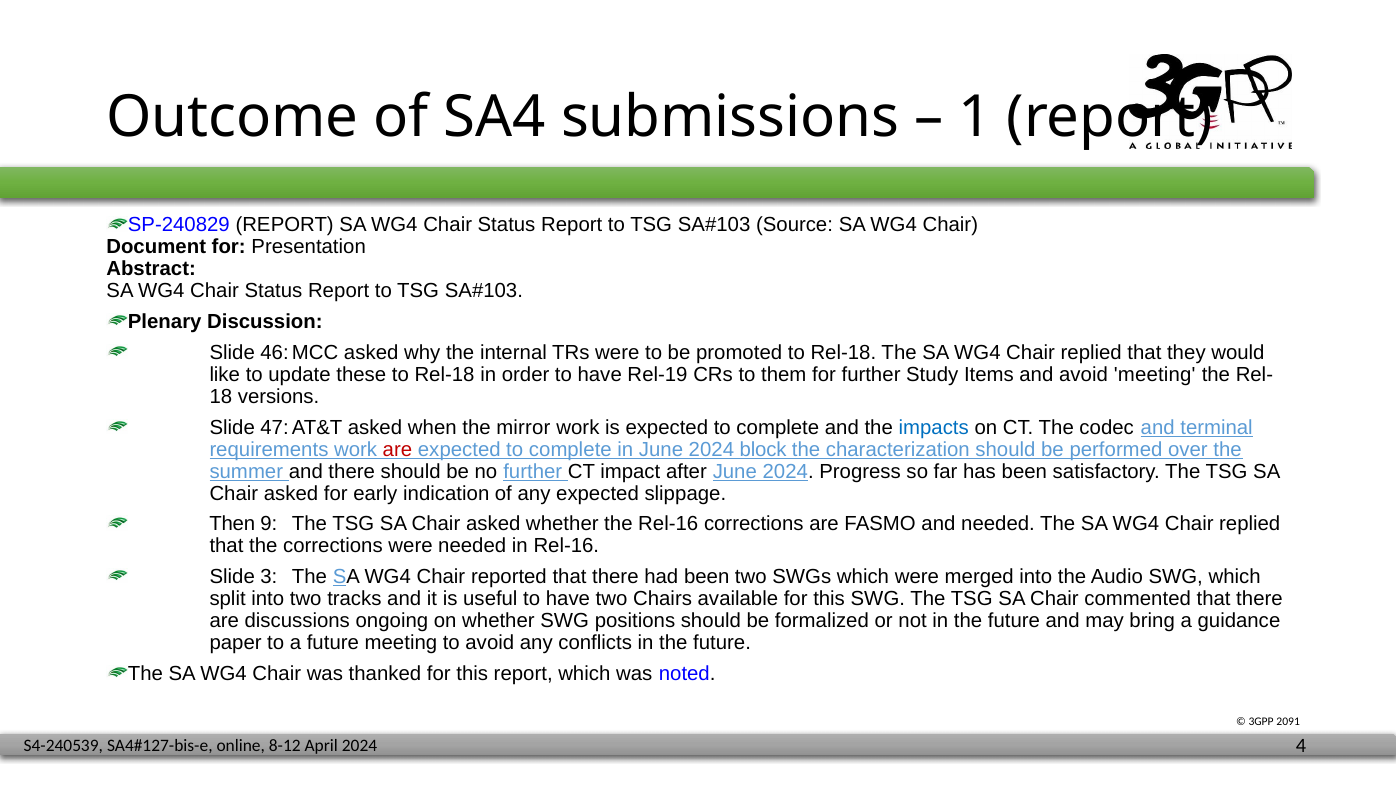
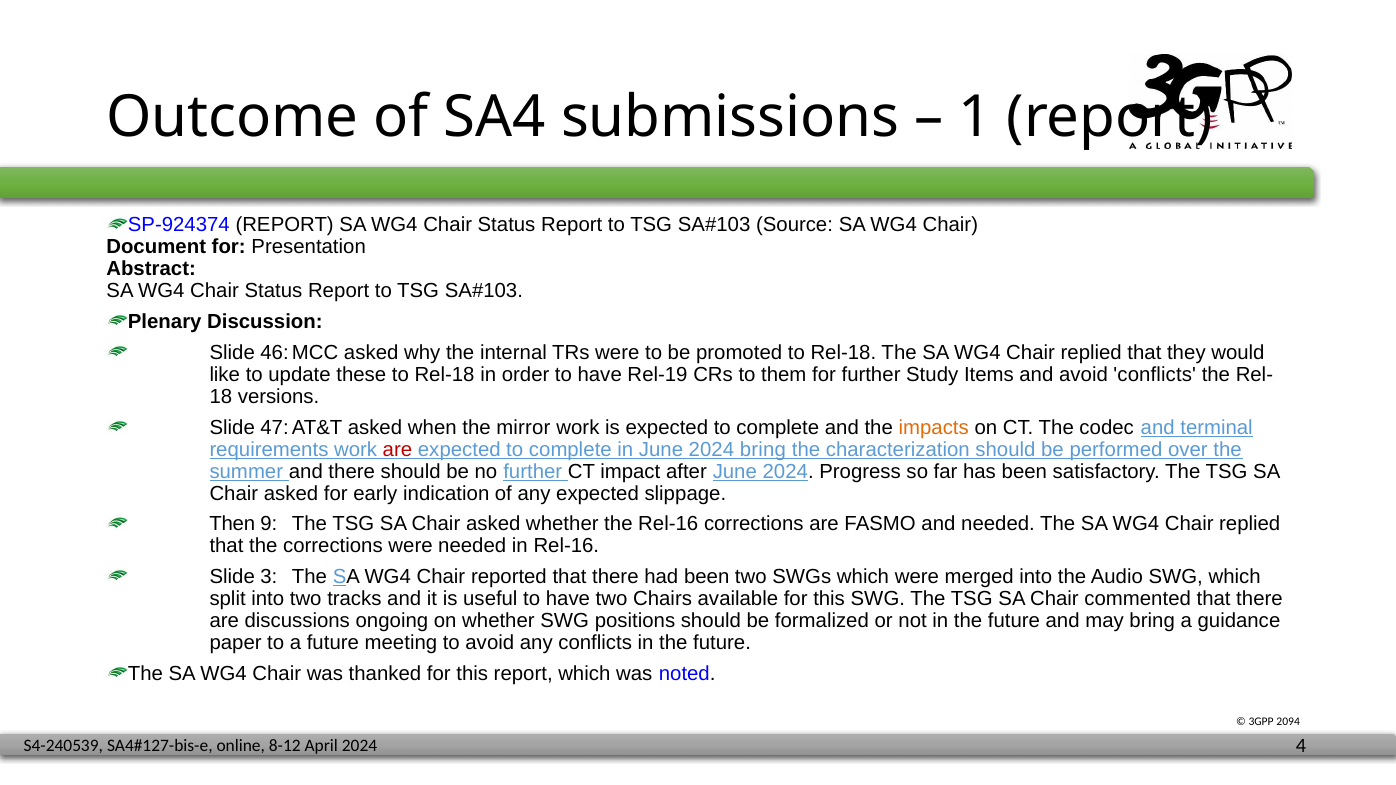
SP-240829: SP-240829 -> SP-924374 (179, 225)
avoid meeting: meeting -> conflicts (1155, 375)
impacts colour: blue -> orange (934, 427)
2024 block: block -> bring (763, 449)
2091: 2091 -> 2094 (1288, 721)
